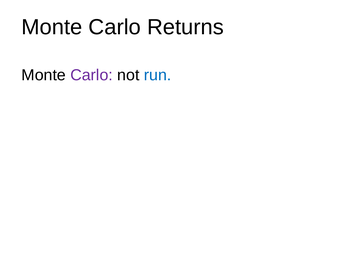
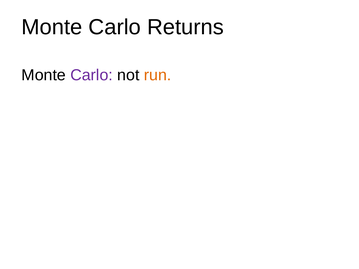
run colour: blue -> orange (158, 75)
